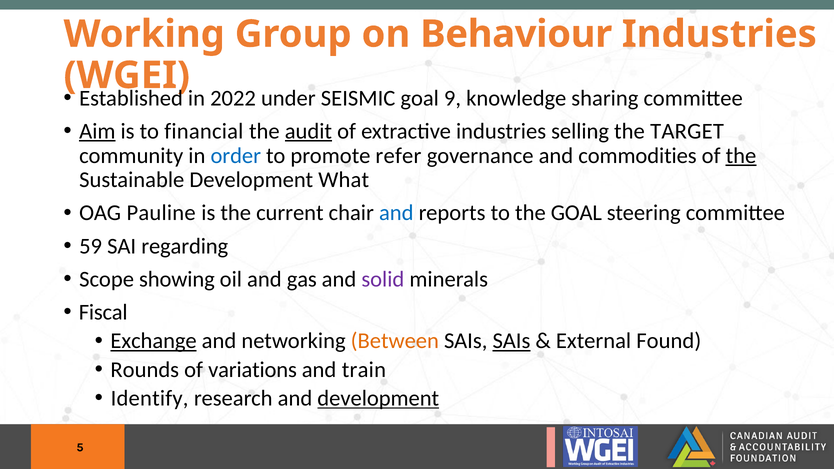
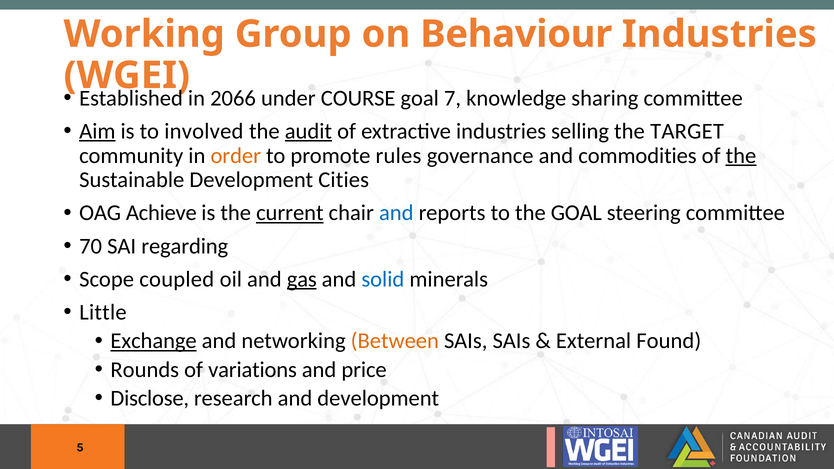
2022: 2022 -> 2066 (233, 98)
SEISMIC: SEISMIC -> COURSE (358, 98)
9: 9 -> 7 (453, 98)
financial: financial -> involved (204, 131)
order colour: blue -> orange (236, 156)
refer: refer -> rules (398, 156)
What: What -> Cities (344, 180)
Pauline: Pauline -> Achieve (161, 213)
current underline: none -> present (290, 213)
59: 59 -> 70 (91, 246)
showing: showing -> coupled (177, 279)
gas underline: none -> present (302, 279)
solid colour: purple -> blue (383, 279)
Fiscal: Fiscal -> Little (103, 312)
SAIs underline: present -> none (511, 341)
train: train -> price (364, 370)
Identify: Identify -> Disclose (150, 398)
development underline: present -> none (378, 398)
